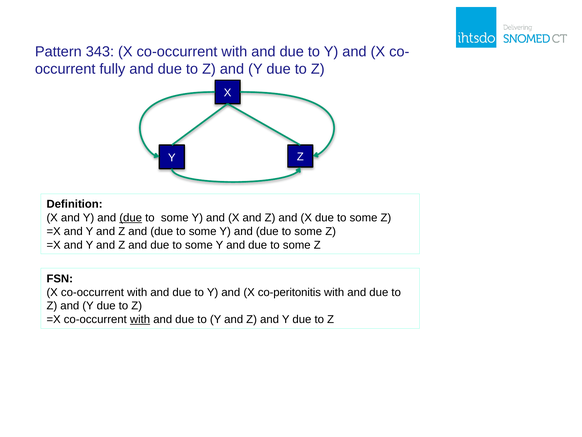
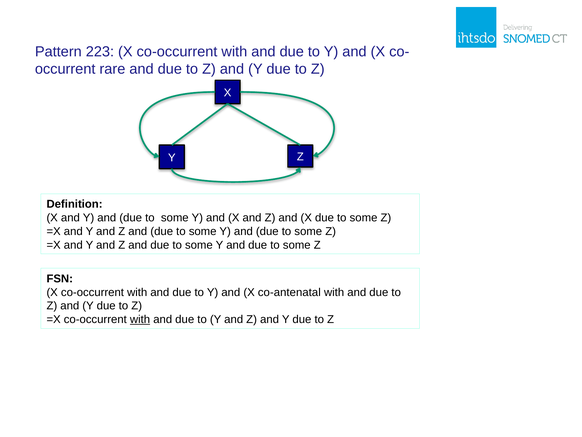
343: 343 -> 223 (100, 52)
fully: fully -> rare (112, 69)
due underline: present -> none (131, 218)
co-peritonitis: co-peritonitis -> co-antenatal (289, 292)
